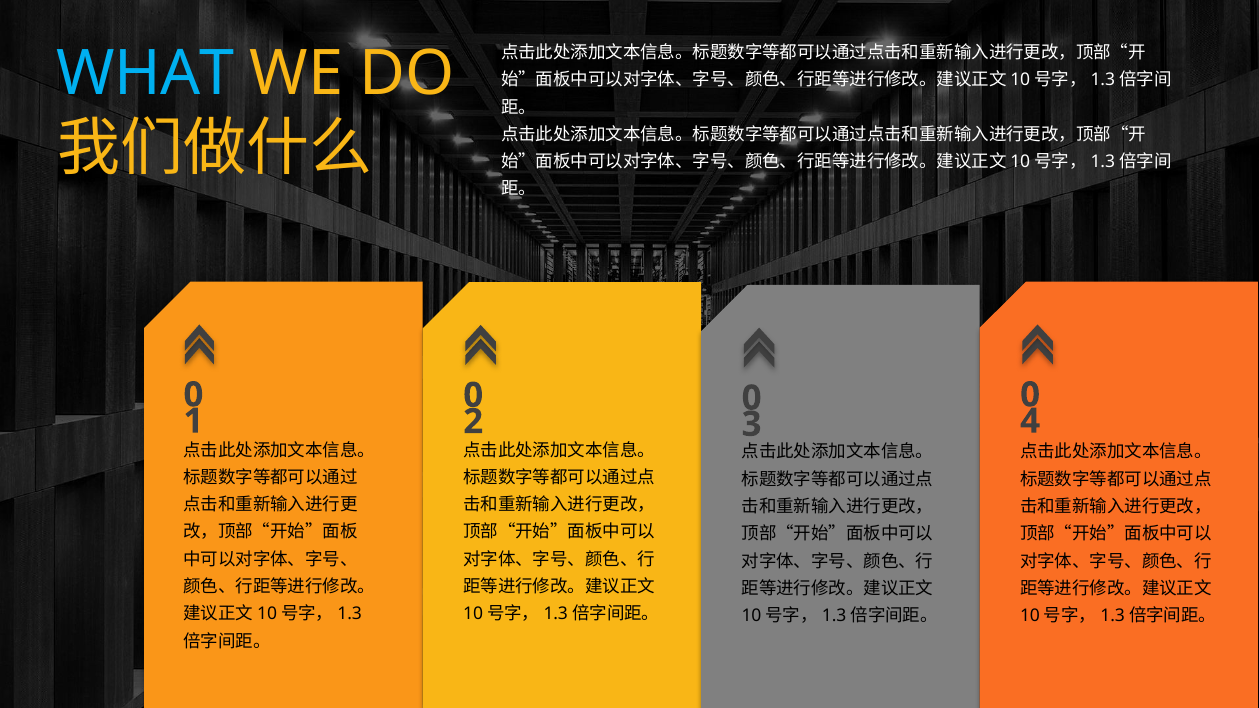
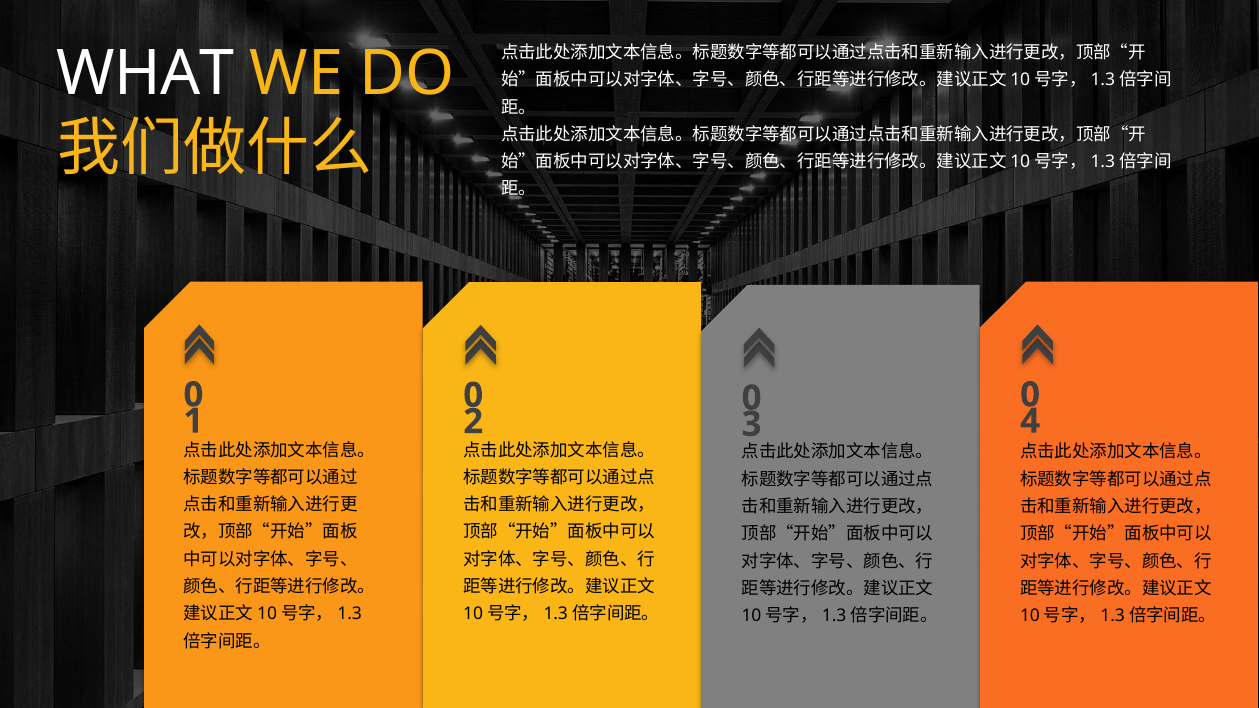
WHAT colour: light blue -> white (146, 74)
